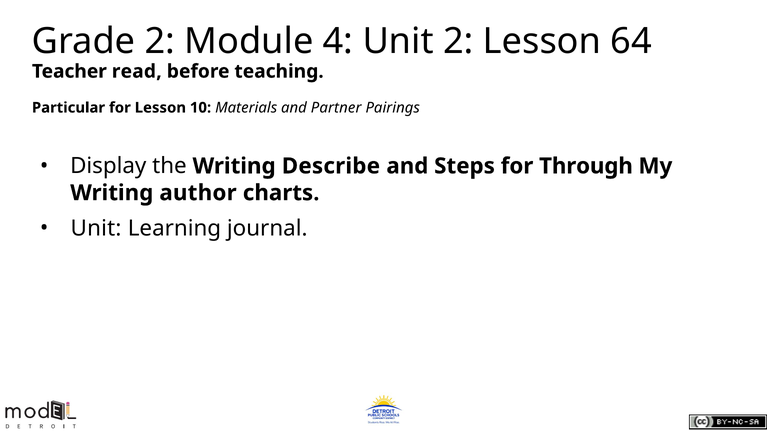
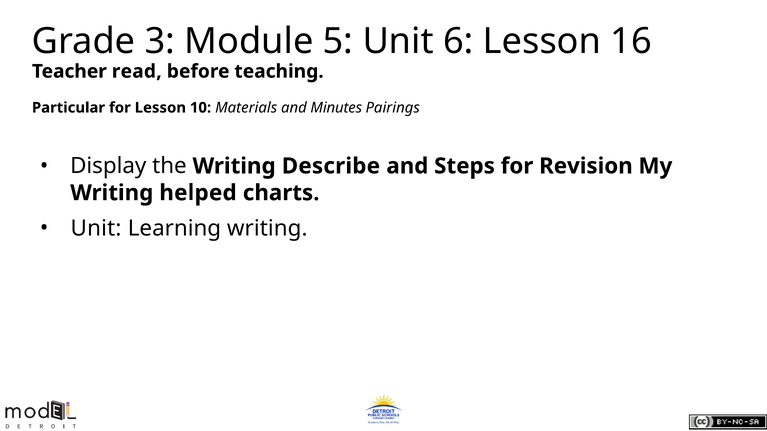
Grade 2: 2 -> 3 (160, 41)
4: 4 -> 5 (338, 41)
Unit 2: 2 -> 6 (458, 41)
64: 64 -> 16 (631, 41)
Partner: Partner -> Minutes (336, 108)
Through: Through -> Revision (586, 166)
author: author -> helped (198, 193)
Learning journal: journal -> writing (267, 228)
